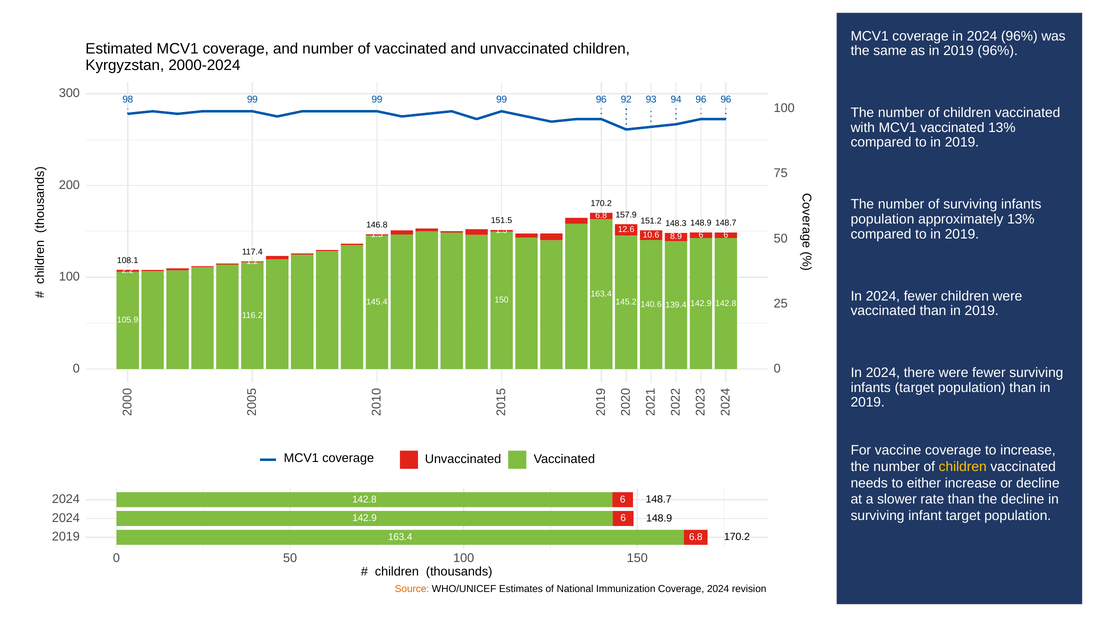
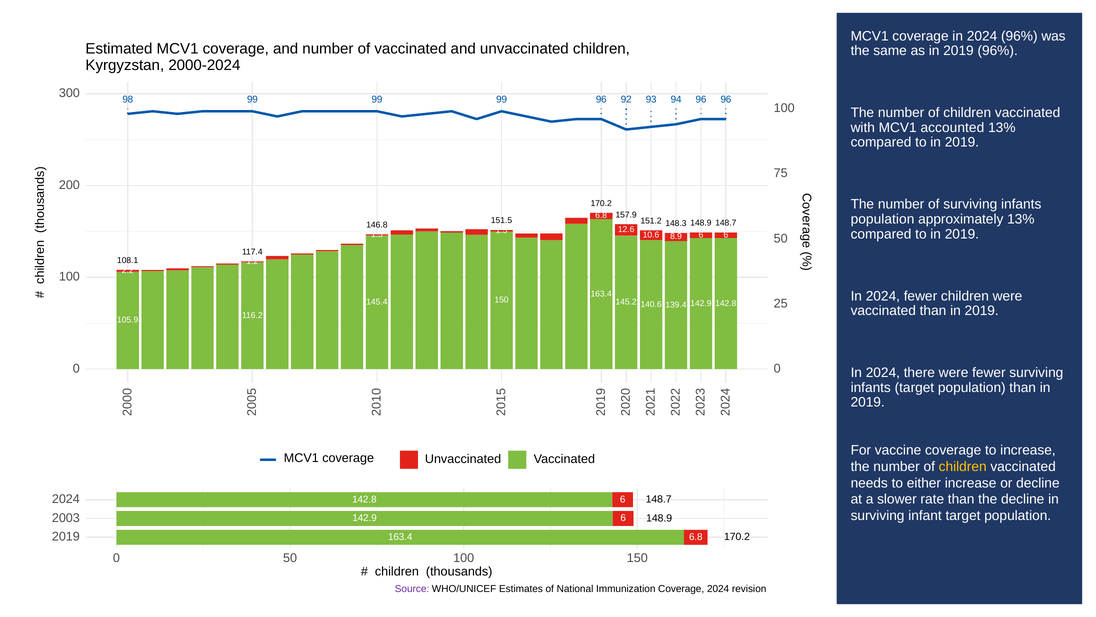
MCV1 vaccinated: vaccinated -> accounted (952, 128)
2024: 2024 -> 2003 (66, 518)
Source colour: orange -> purple (412, 589)
